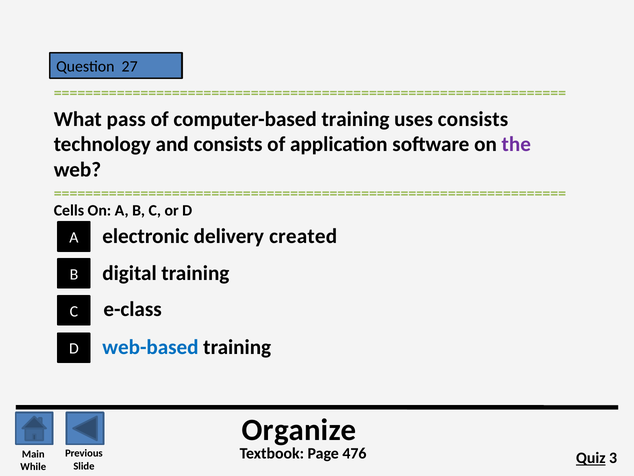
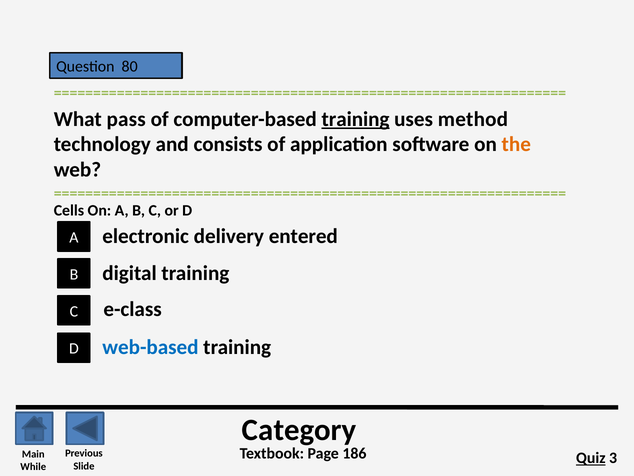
27: 27 -> 80 (130, 67)
training underline: none -> present (356, 119)
uses consists: consists -> method (473, 119)
the colour: purple -> orange (516, 144)
created: created -> entered (303, 236)
Organize: Organize -> Category (299, 430)
476: 476 -> 186 (354, 453)
